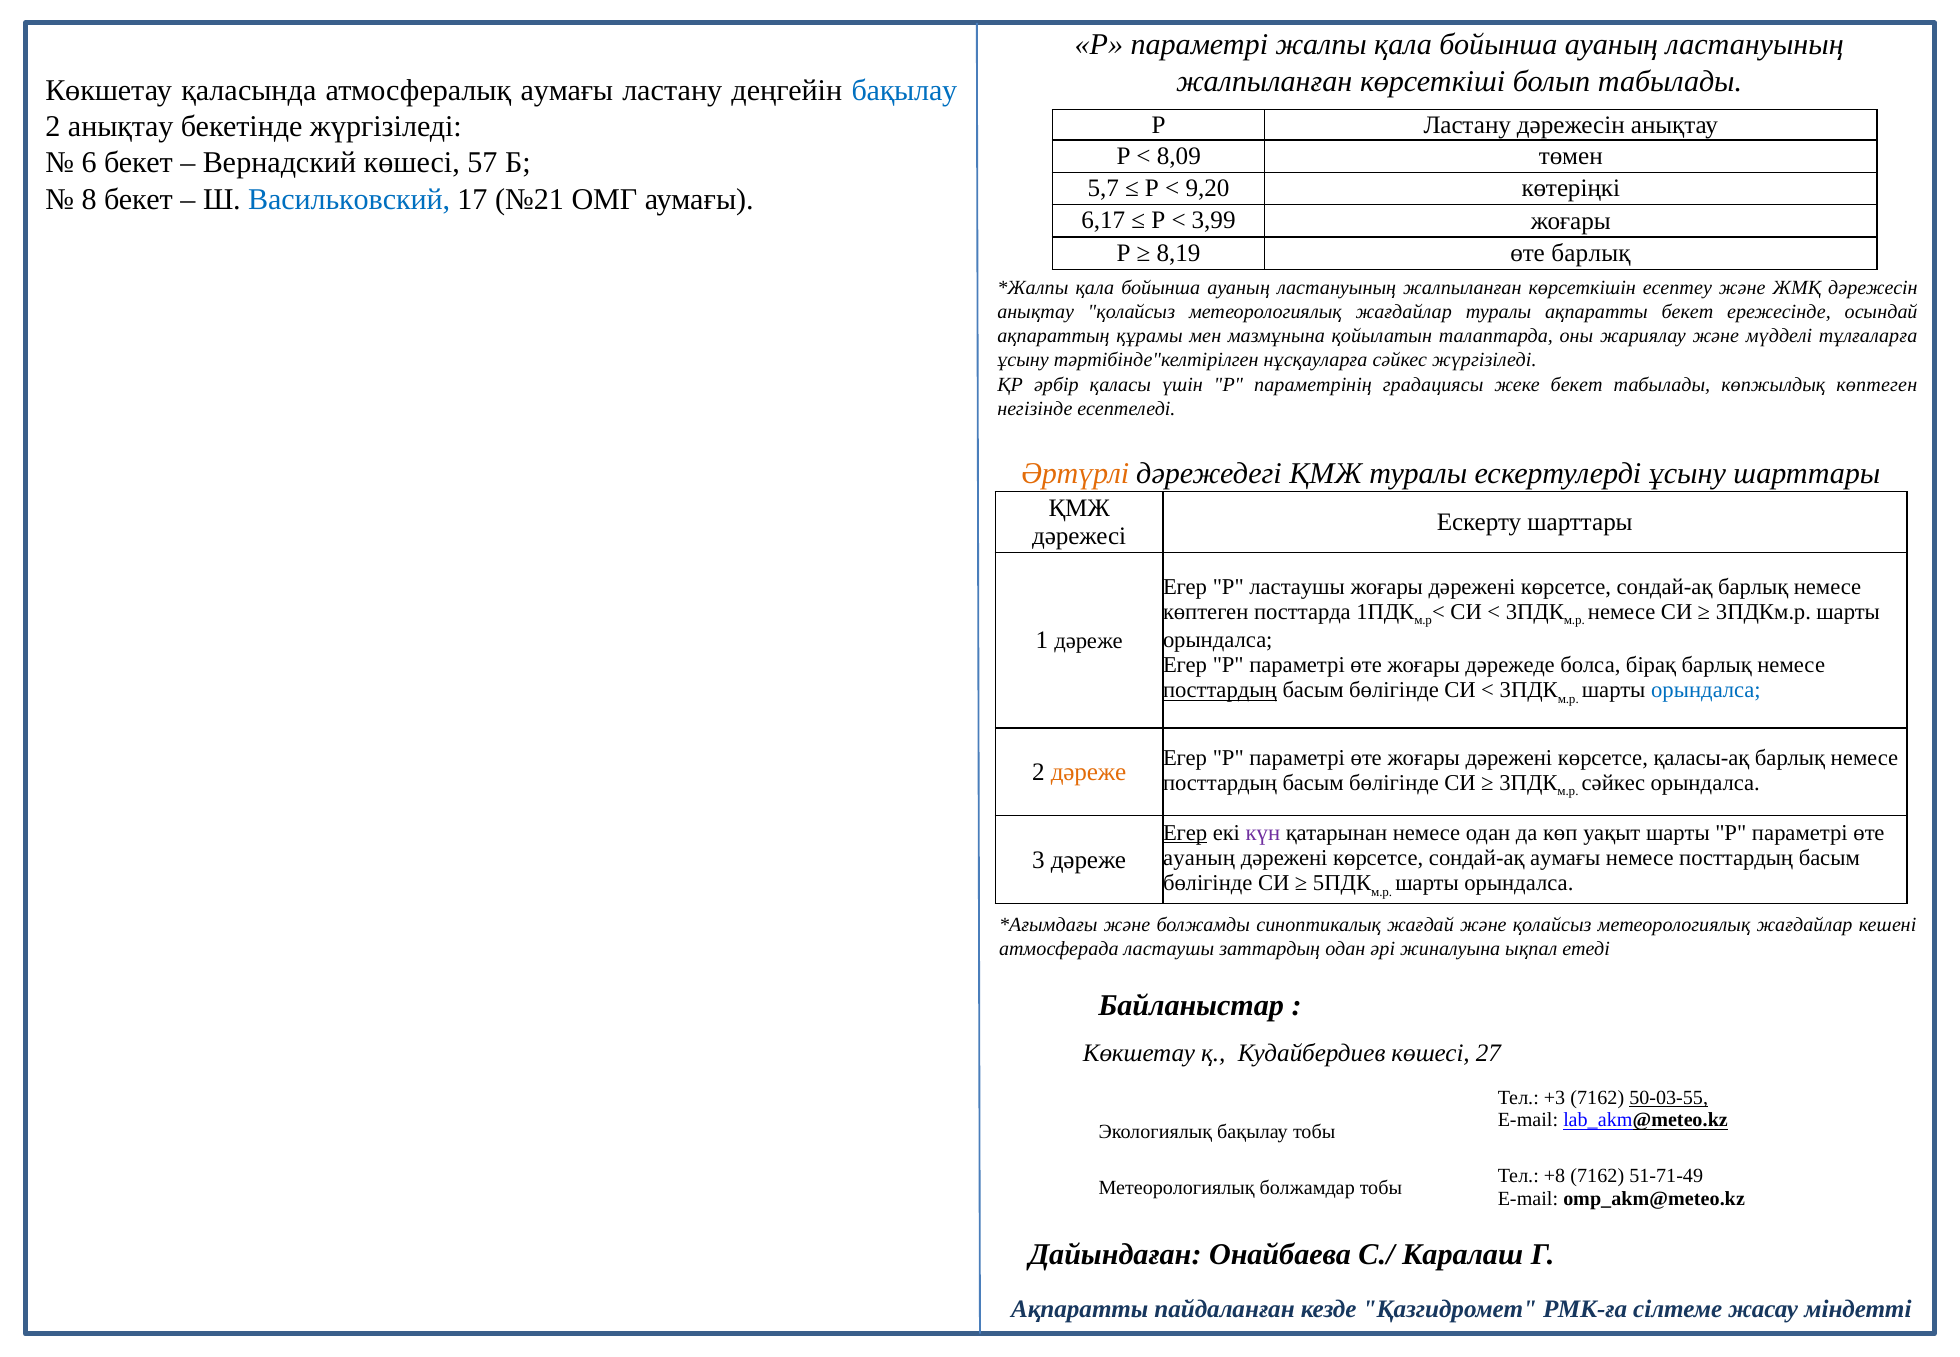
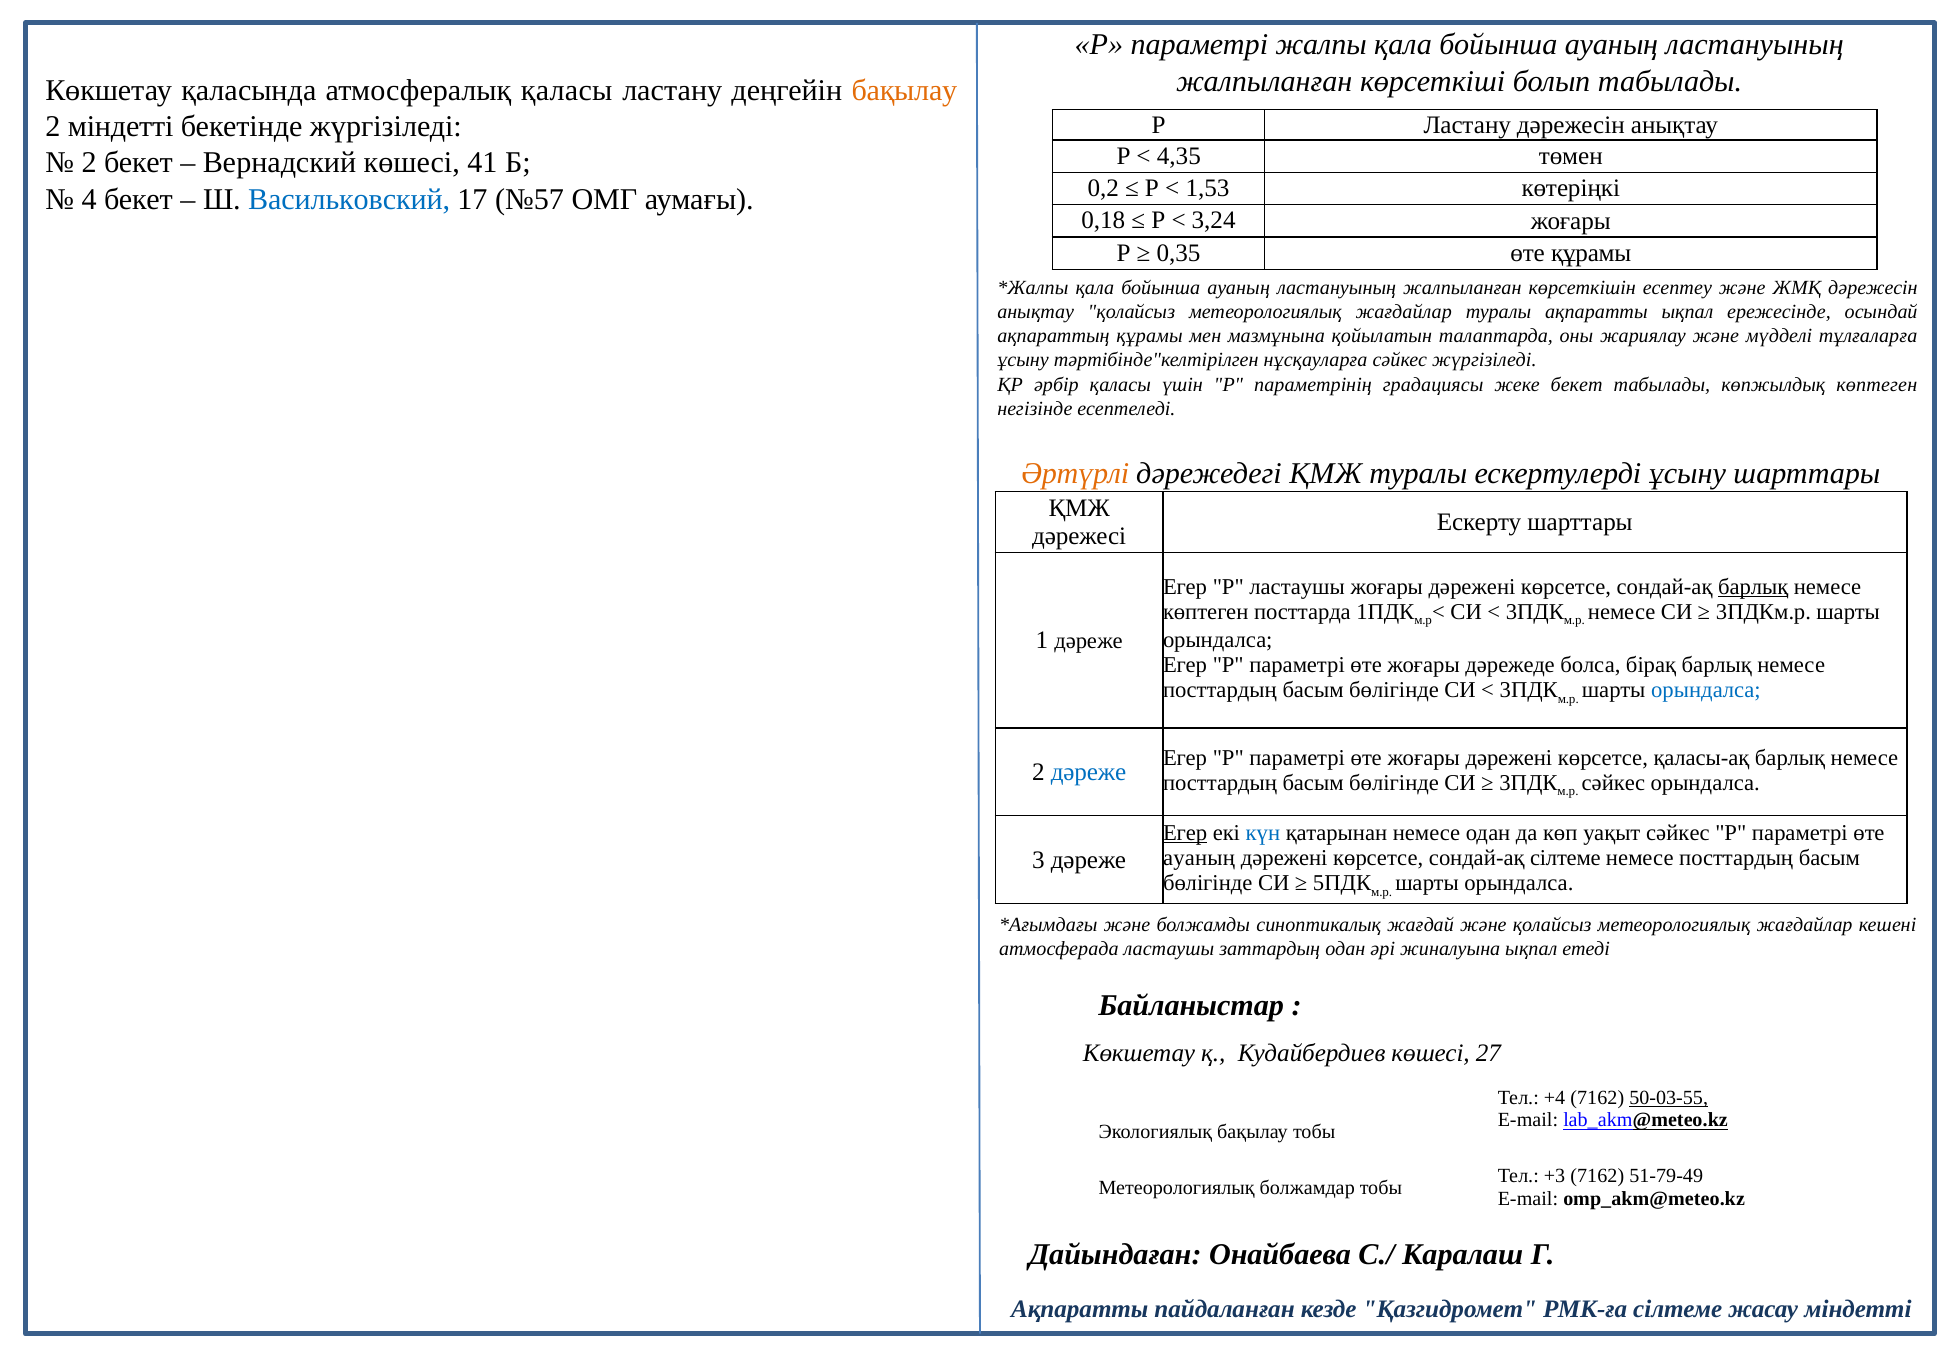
атмосфералық аумағы: аумағы -> қаласы (567, 91)
бақылау colour: blue -> orange (904, 91)
2 анықтау: анықтау -> міндетті (121, 127)
8,09: 8,09 -> 4,35 (1179, 156)
6: 6 -> 2 (89, 163)
57: 57 -> 41 (482, 163)
5,7: 5,7 -> 0,2 (1103, 188)
9,20: 9,20 -> 1,53 (1208, 188)
8: 8 -> 4 (89, 199)
№21: №21 -> №57 (529, 199)
6,17: 6,17 -> 0,18 (1103, 221)
3,99: 3,99 -> 3,24 (1214, 221)
8,19: 8,19 -> 0,35 (1179, 253)
өте барлық: барлық -> құрамы (1591, 253)
ақпаратты бекет: бекет -> ықпал (1688, 312)
барлық underline: none -> present (1753, 587)
посттардың underline: present -> none (1220, 690)
дәреже colour: orange -> blue (1089, 772)
күн colour: purple -> blue (1263, 833)
уақыт шарты: шарты -> сәйкес (1678, 833)
сондай-ақ аумағы: аумағы -> сілтеме (1565, 858)
+3: +3 -> +4 (1555, 1098)
+8: +8 -> +3 (1555, 1176)
51-71-49: 51-71-49 -> 51-79-49 (1666, 1176)
